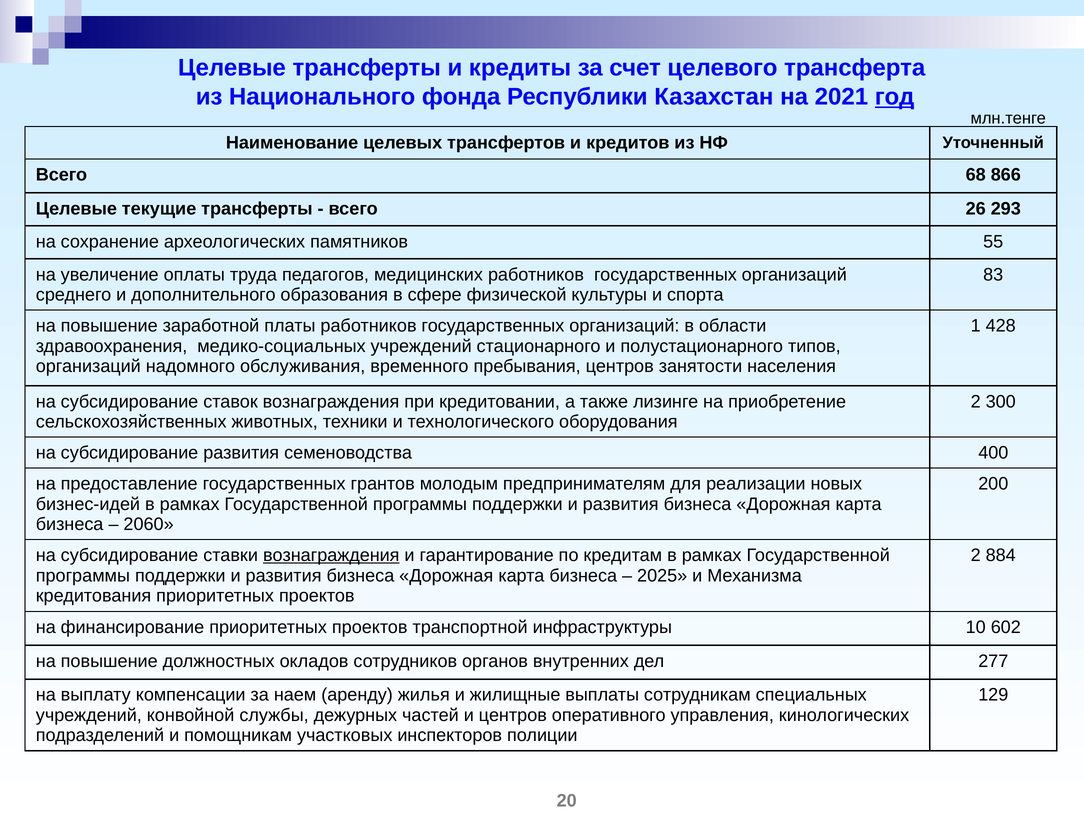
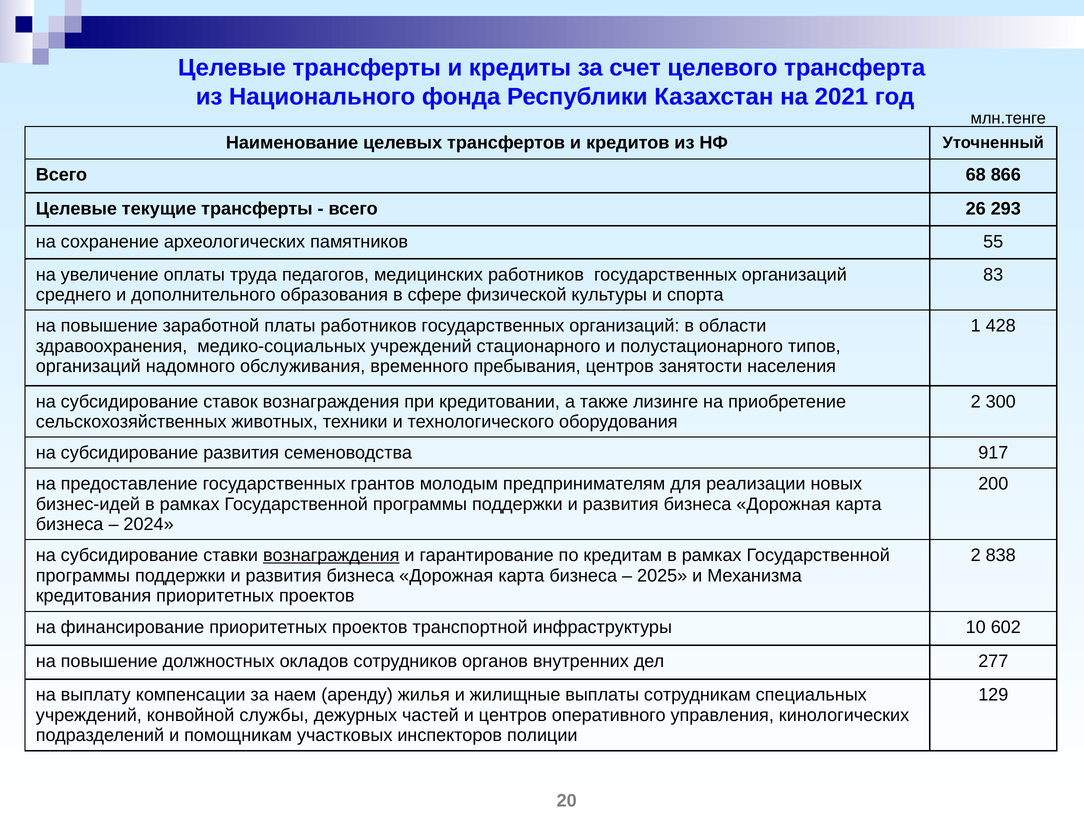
год underline: present -> none (895, 97)
400: 400 -> 917 (993, 453)
2060: 2060 -> 2024 (149, 524)
884: 884 -> 838 (1001, 555)
